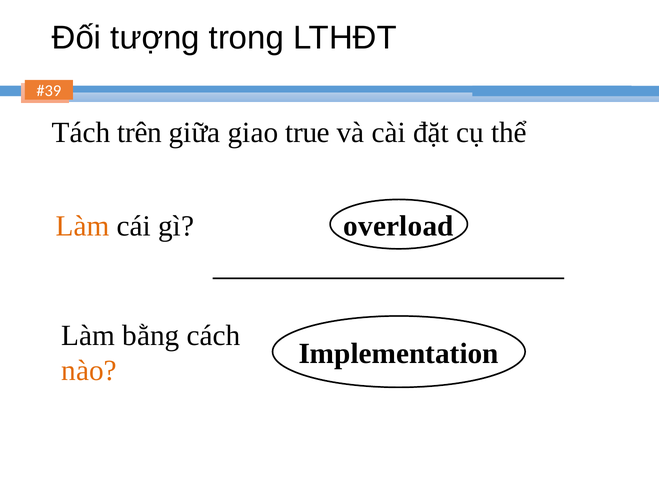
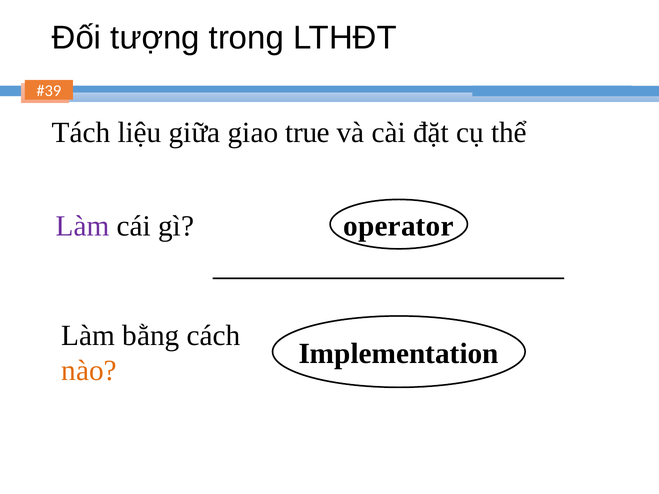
trên: trên -> liệu (139, 133)
Làm colour: orange -> purple (83, 226)
overload: overload -> operator (399, 226)
